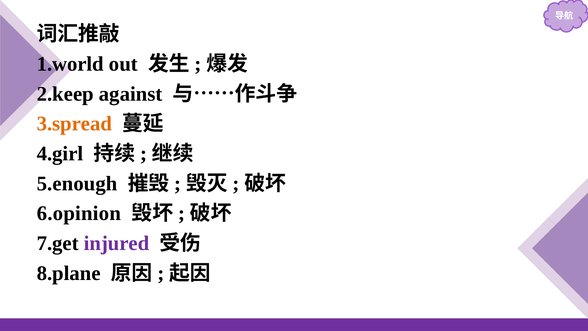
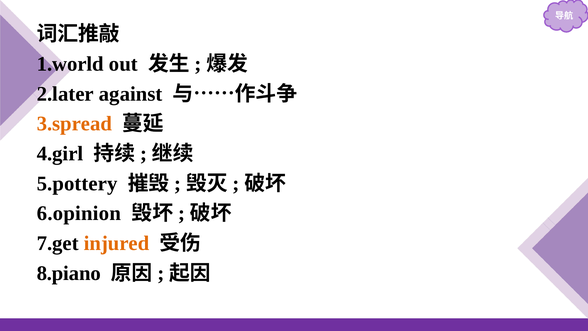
2.keep: 2.keep -> 2.later (65, 94)
5.enough: 5.enough -> 5.pottery (77, 183)
injured colour: purple -> orange (117, 243)
8.plane: 8.plane -> 8.piano (69, 273)
